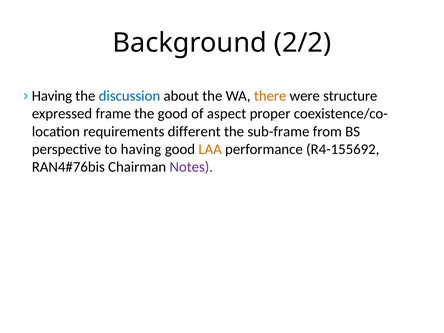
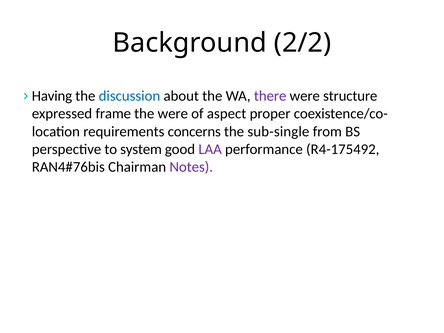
there colour: orange -> purple (270, 96)
the good: good -> were (173, 114)
different: different -> concerns (194, 131)
sub-frame: sub-frame -> sub-single (278, 131)
to having: having -> system (141, 149)
LAA colour: orange -> purple (210, 149)
R4-155692: R4-155692 -> R4-175492 (343, 149)
